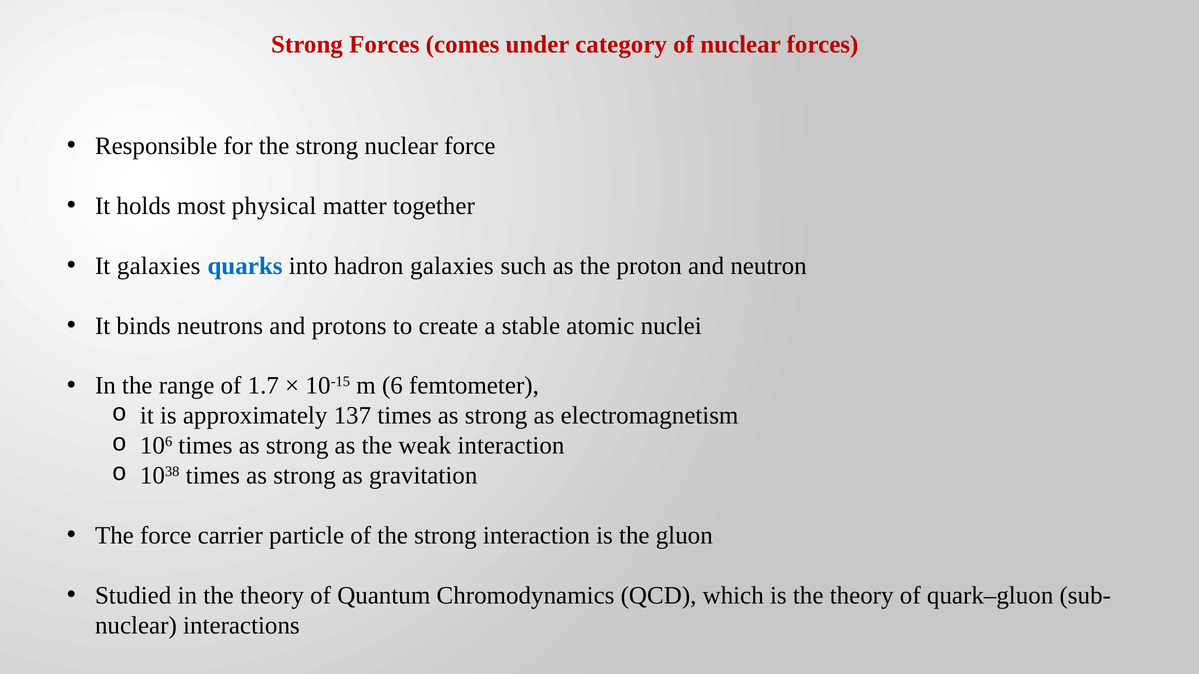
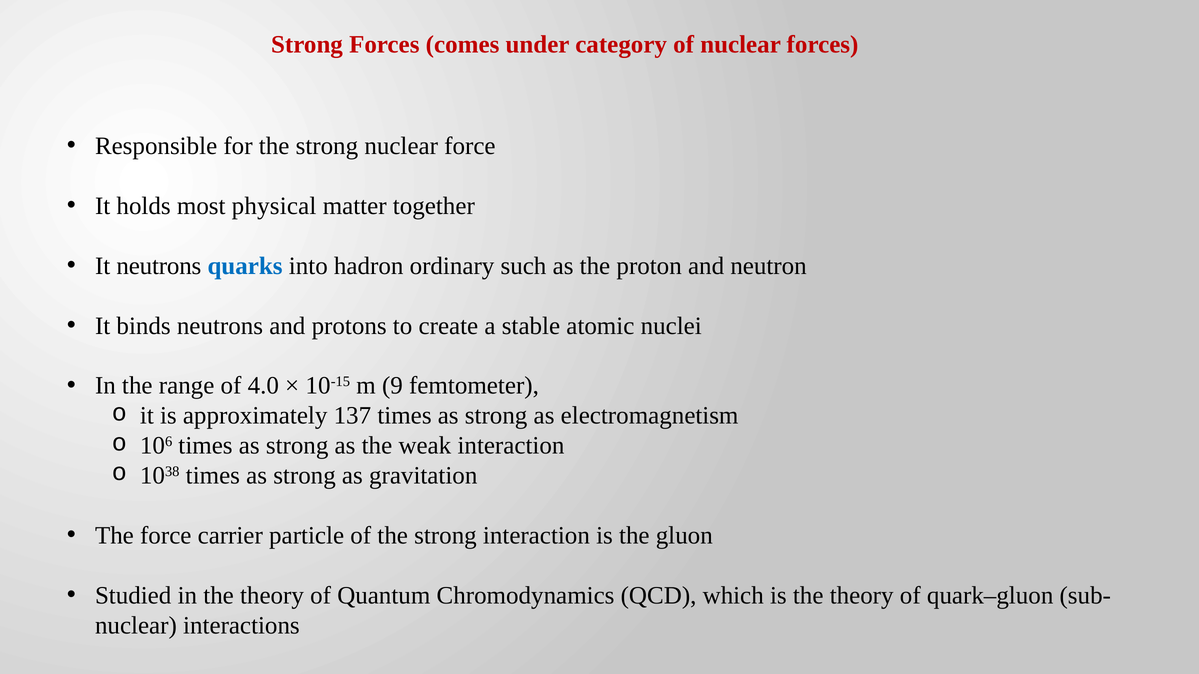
It galaxies: galaxies -> neutrons (159, 266)
hadron galaxies: galaxies -> ordinary (452, 266)
1.7: 1.7 -> 4.0 (263, 386)
6: 6 -> 9 (392, 386)
